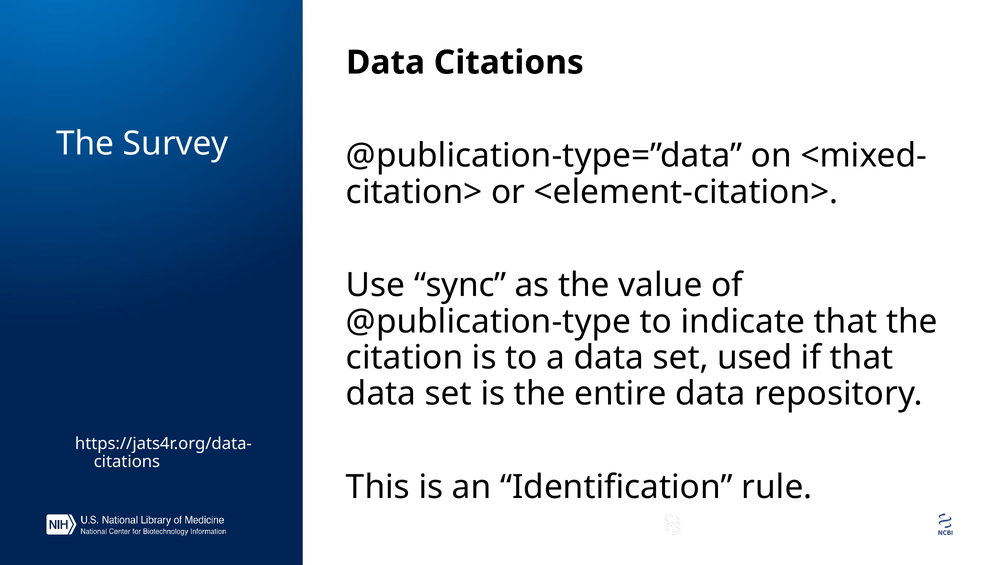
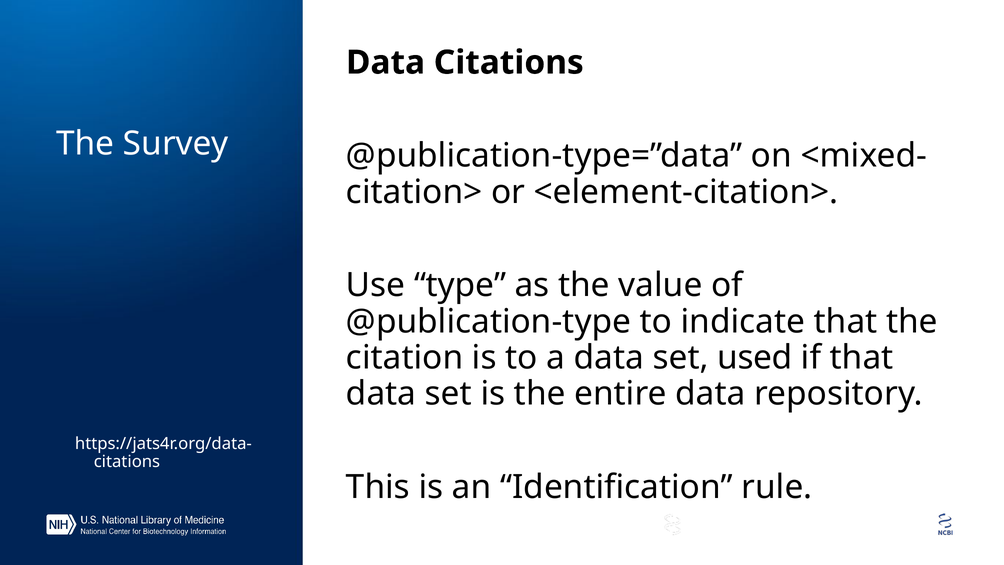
sync: sync -> type (460, 285)
